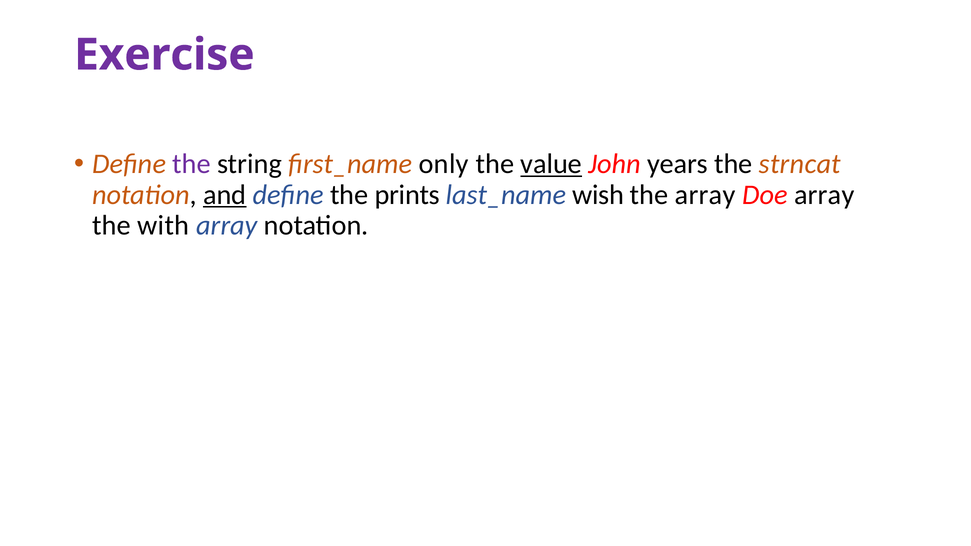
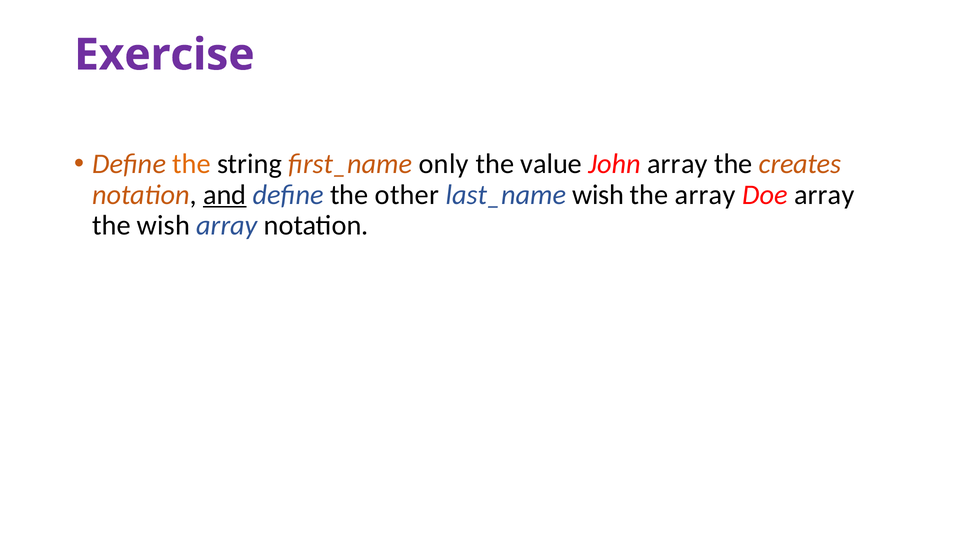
the colour: purple -> orange (192, 164)
value underline: present -> none (551, 164)
John years: years -> array (677, 164)
strncat: strncat -> creates (800, 164)
prints: prints -> other (407, 195)
the with: with -> wish (163, 225)
